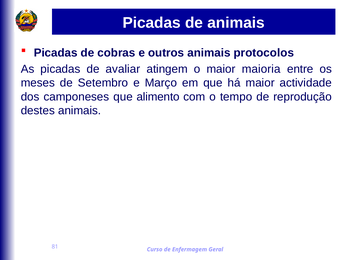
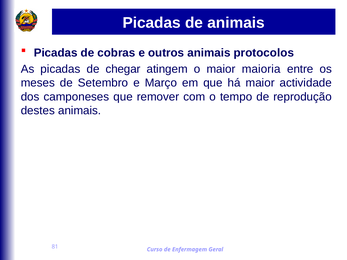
avaliar: avaliar -> chegar (123, 69)
alimento: alimento -> remover (158, 97)
